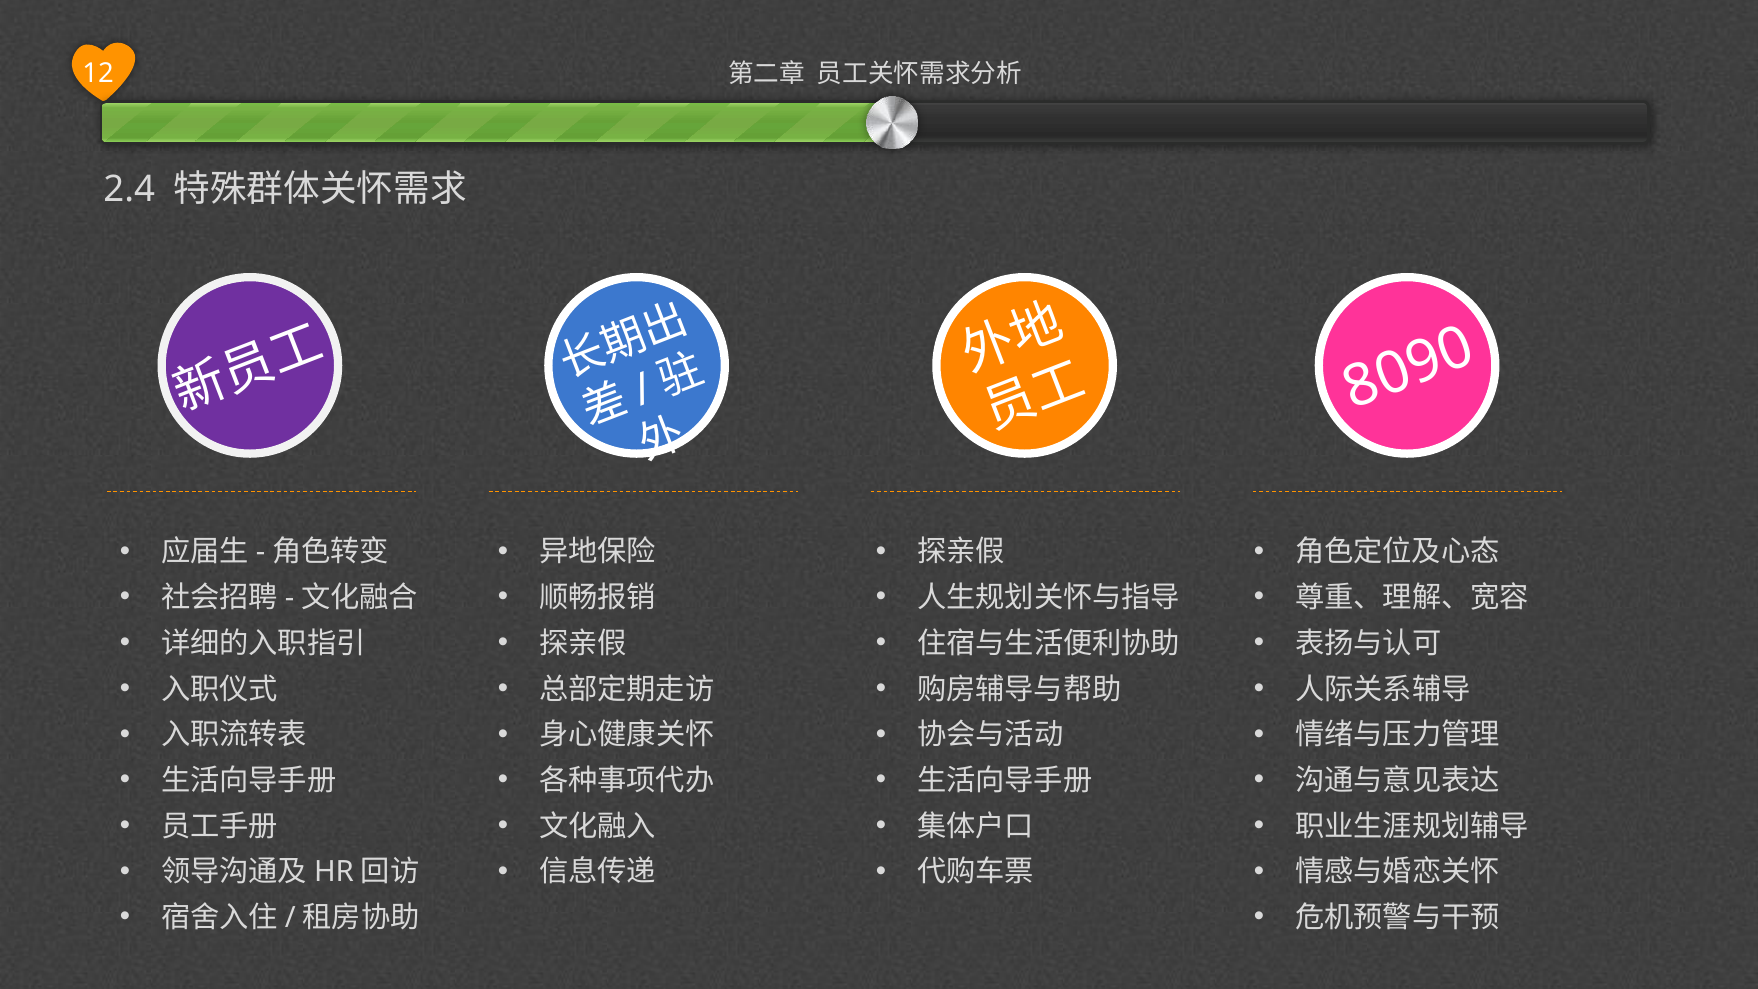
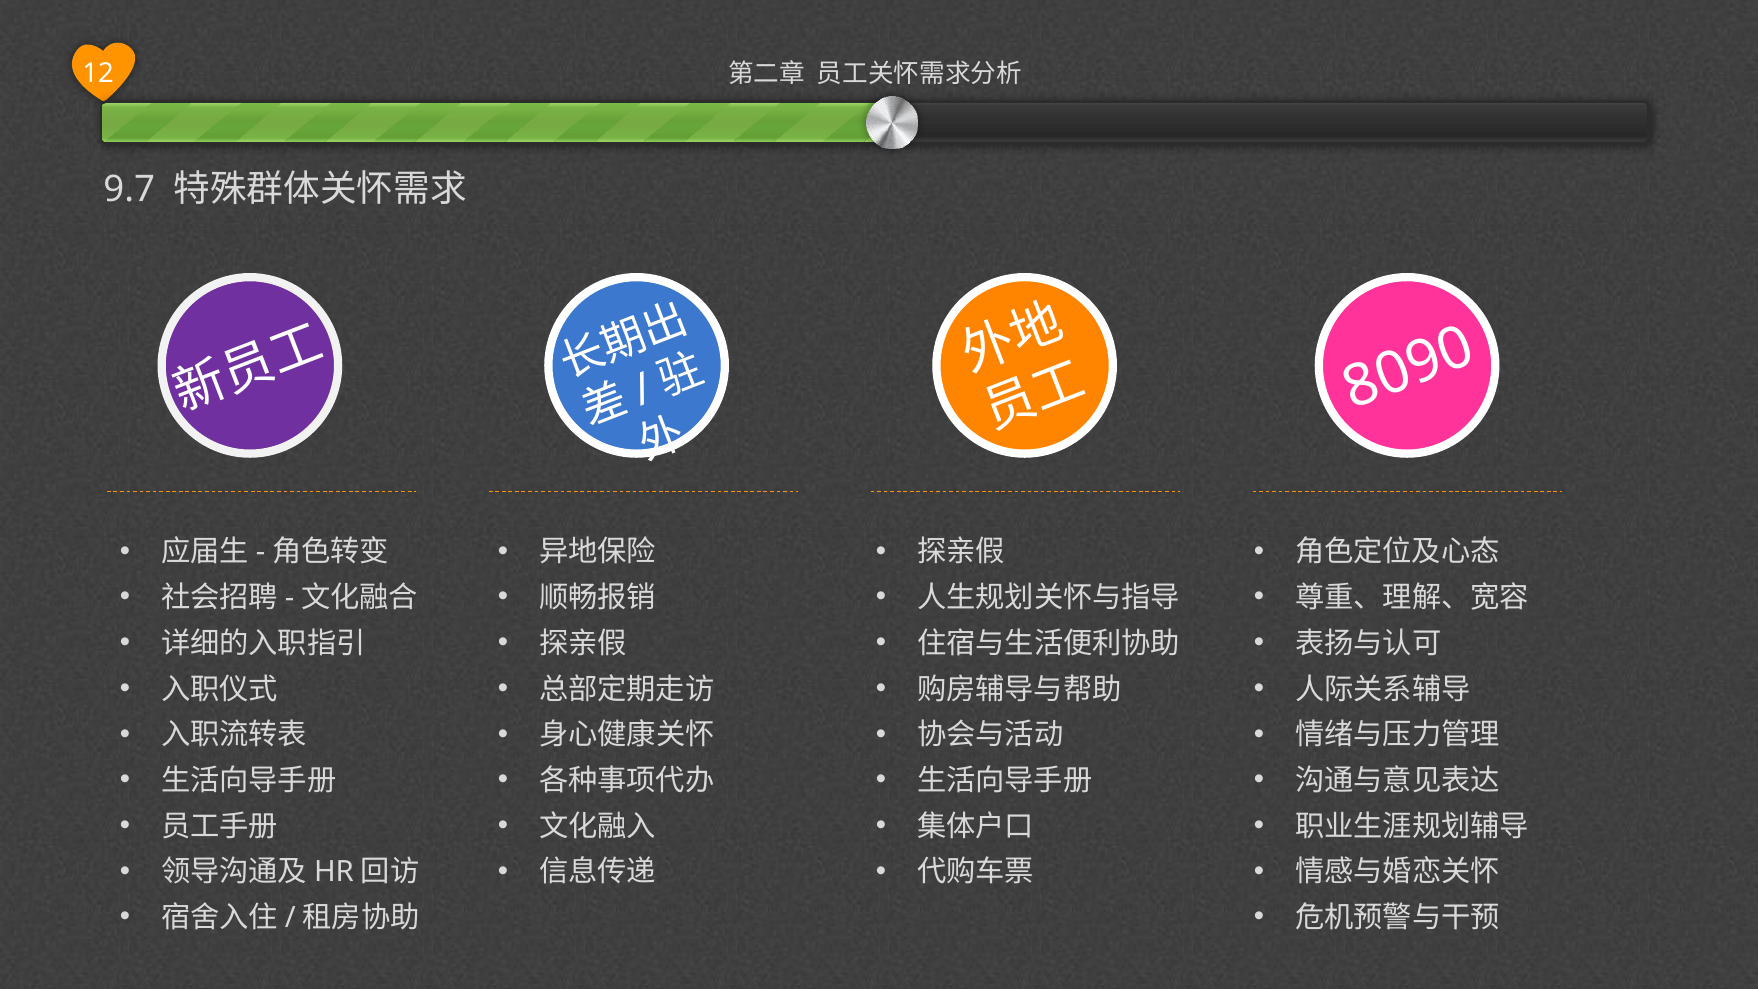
2.4: 2.4 -> 9.7 (129, 190)
